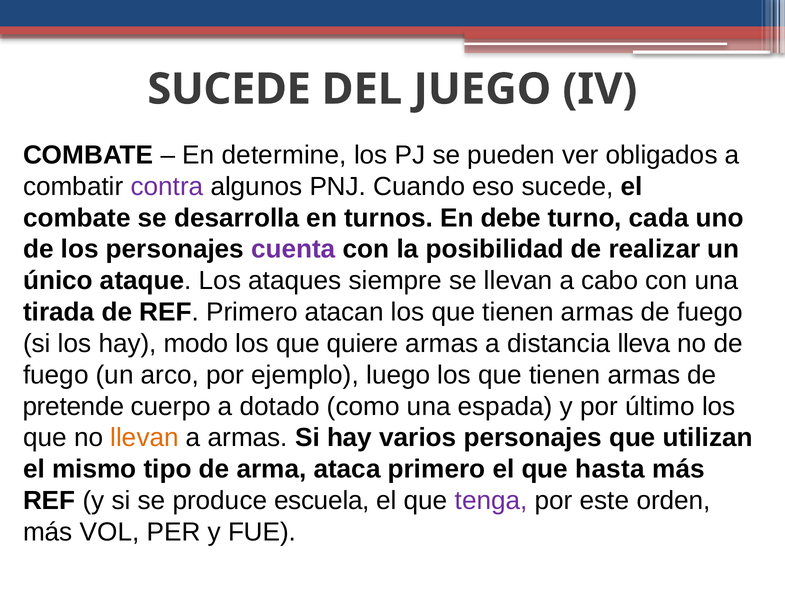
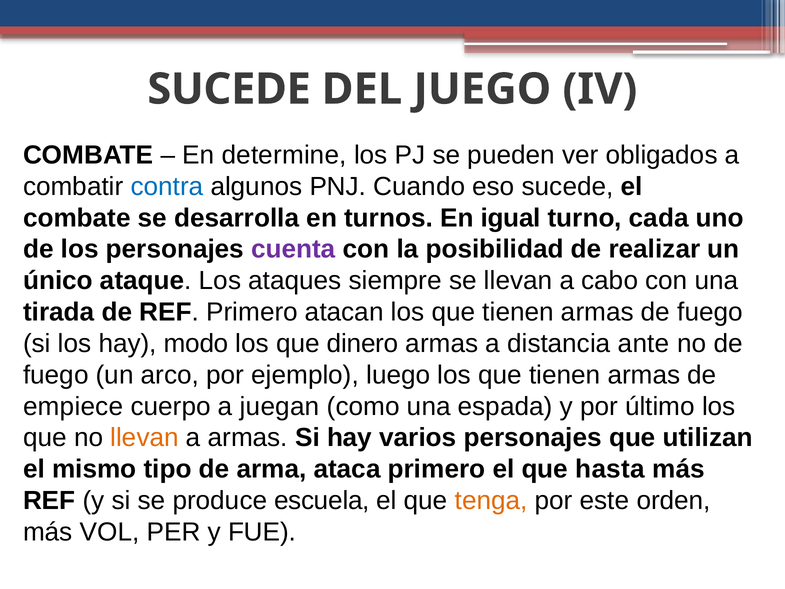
contra colour: purple -> blue (167, 186)
debe: debe -> igual (511, 218)
quiere: quiere -> dinero (363, 343)
lleva: lleva -> ante (644, 343)
pretende: pretende -> empiece (73, 406)
dotado: dotado -> juegan (280, 406)
tenga colour: purple -> orange (491, 500)
